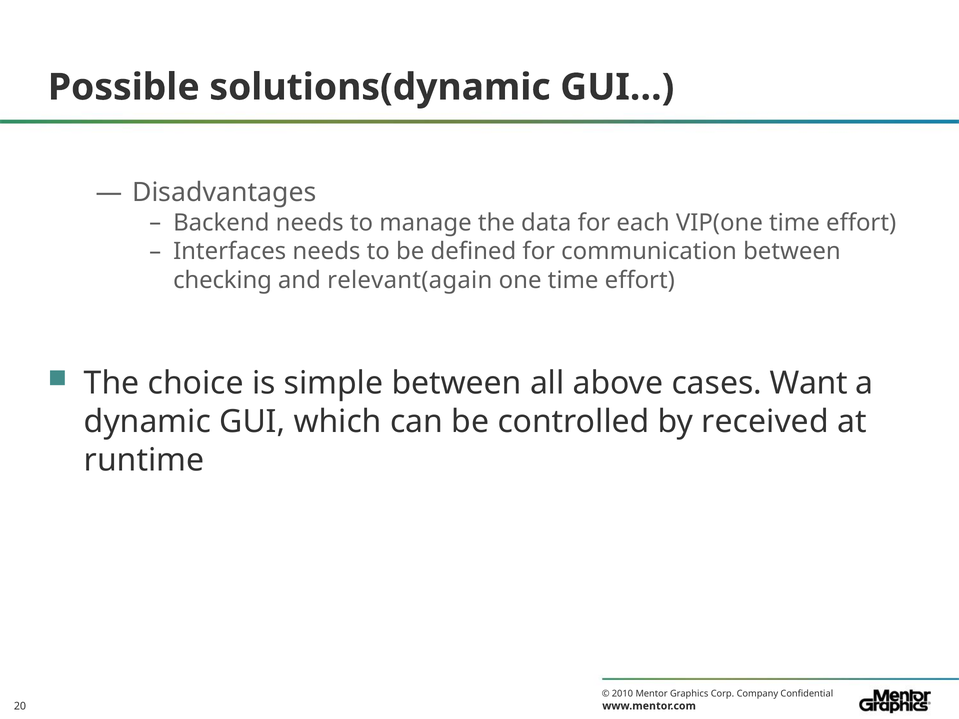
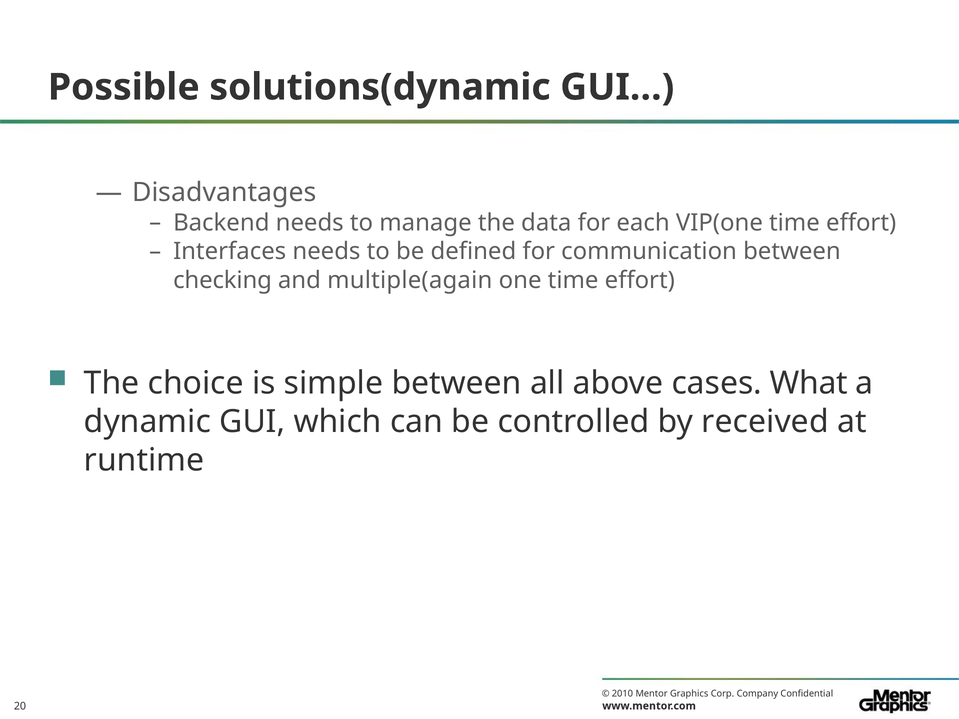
relevant(again: relevant(again -> multiple(again (410, 280)
Want: Want -> What (809, 383)
